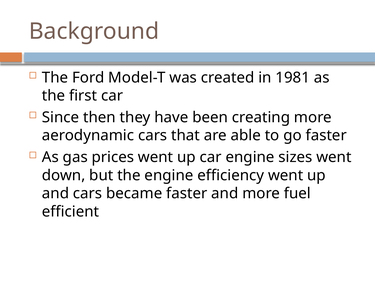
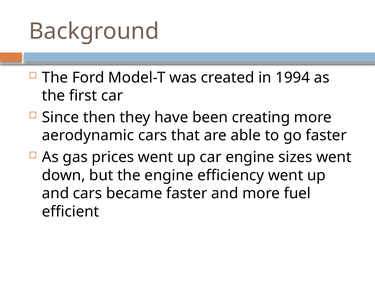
1981: 1981 -> 1994 (293, 78)
